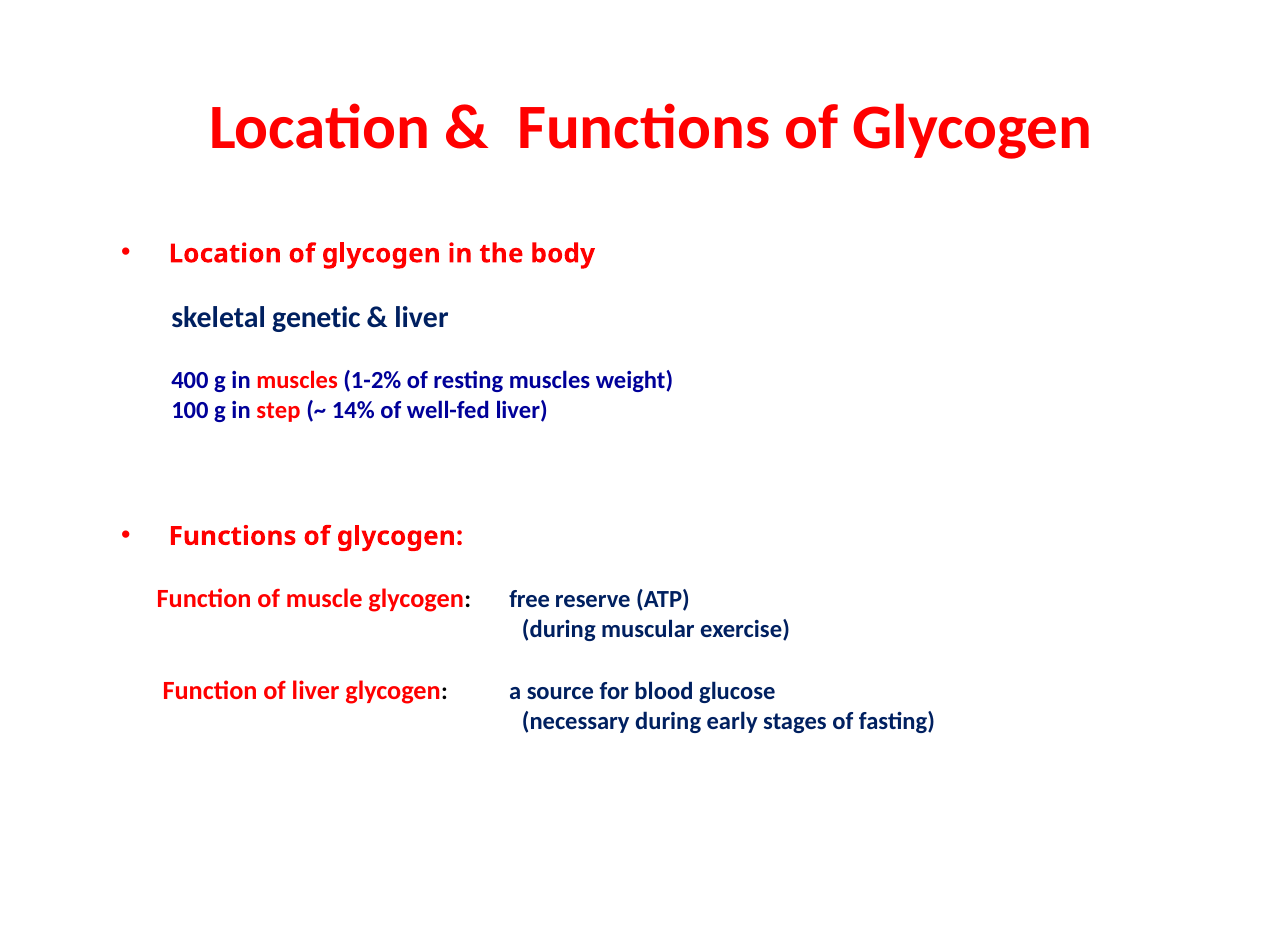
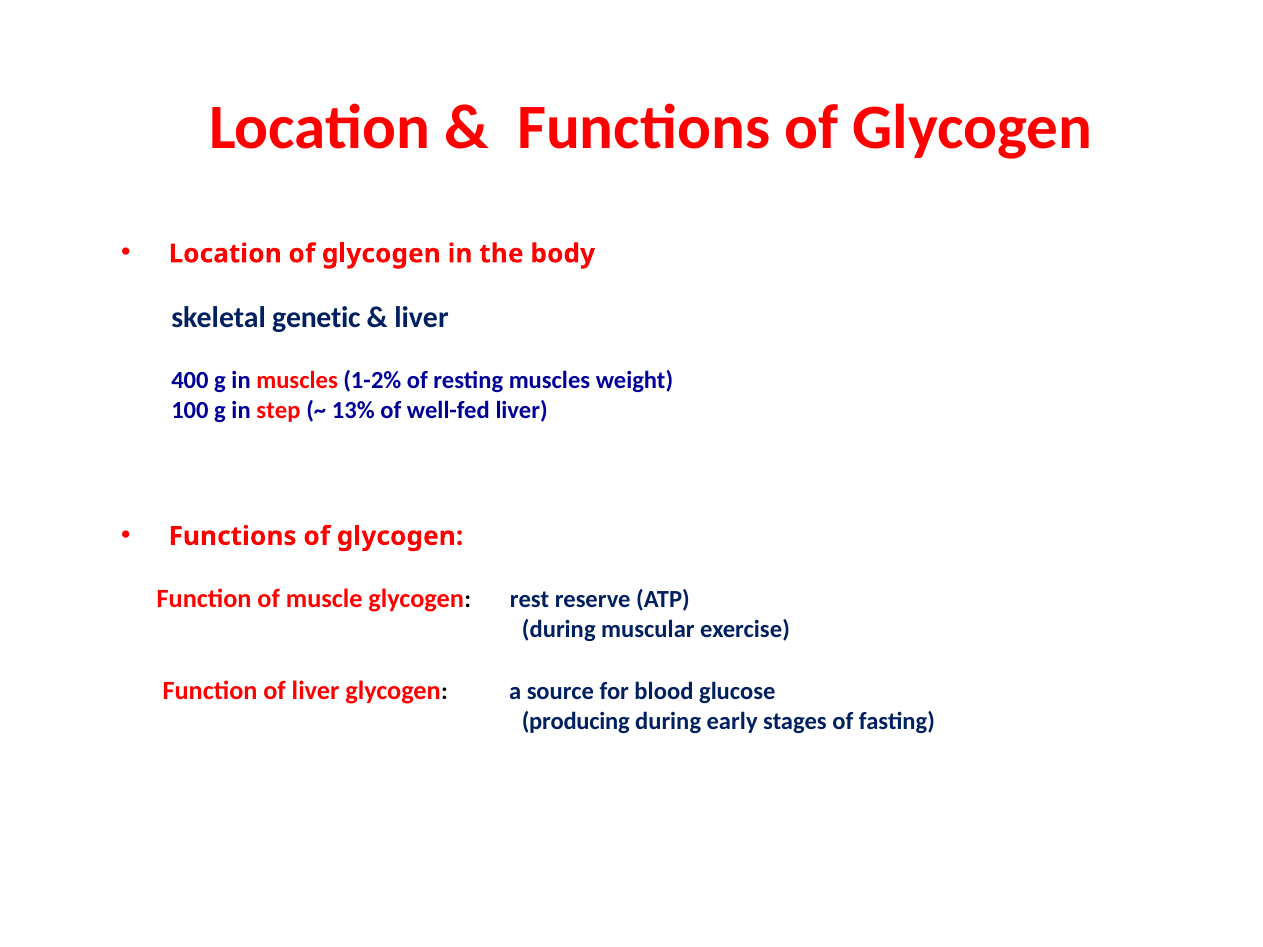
14%: 14% -> 13% (353, 411)
free: free -> rest (530, 599)
necessary: necessary -> producing (576, 721)
